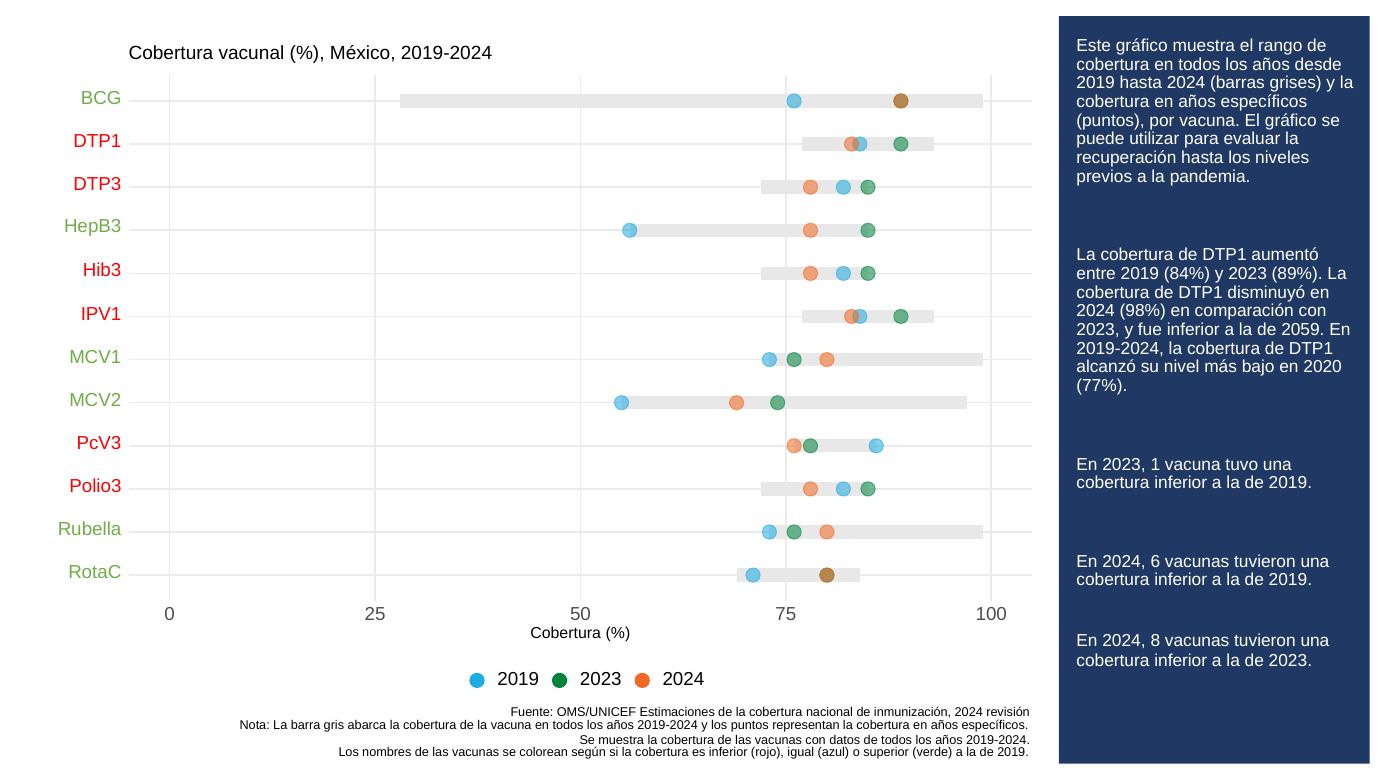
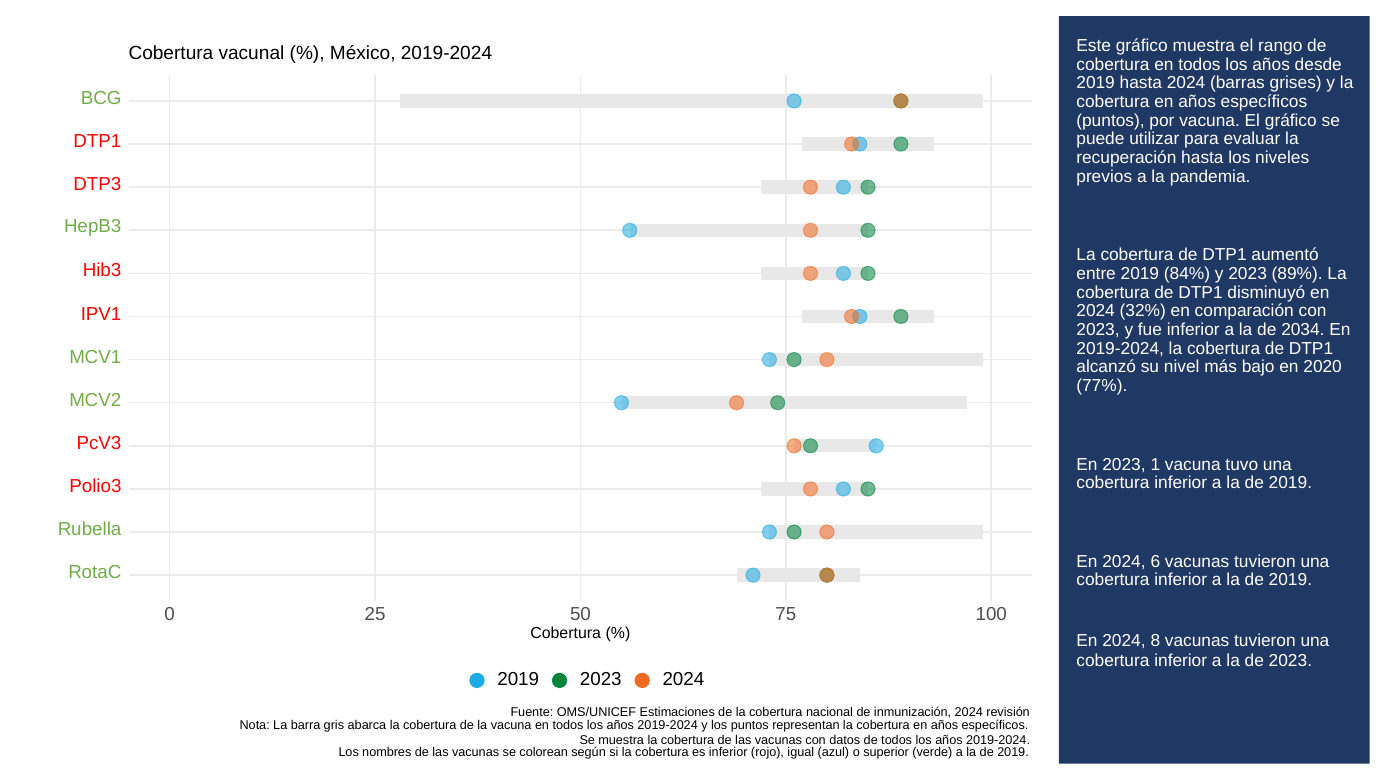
98%: 98% -> 32% (1143, 311)
2059: 2059 -> 2034 (1303, 330)
